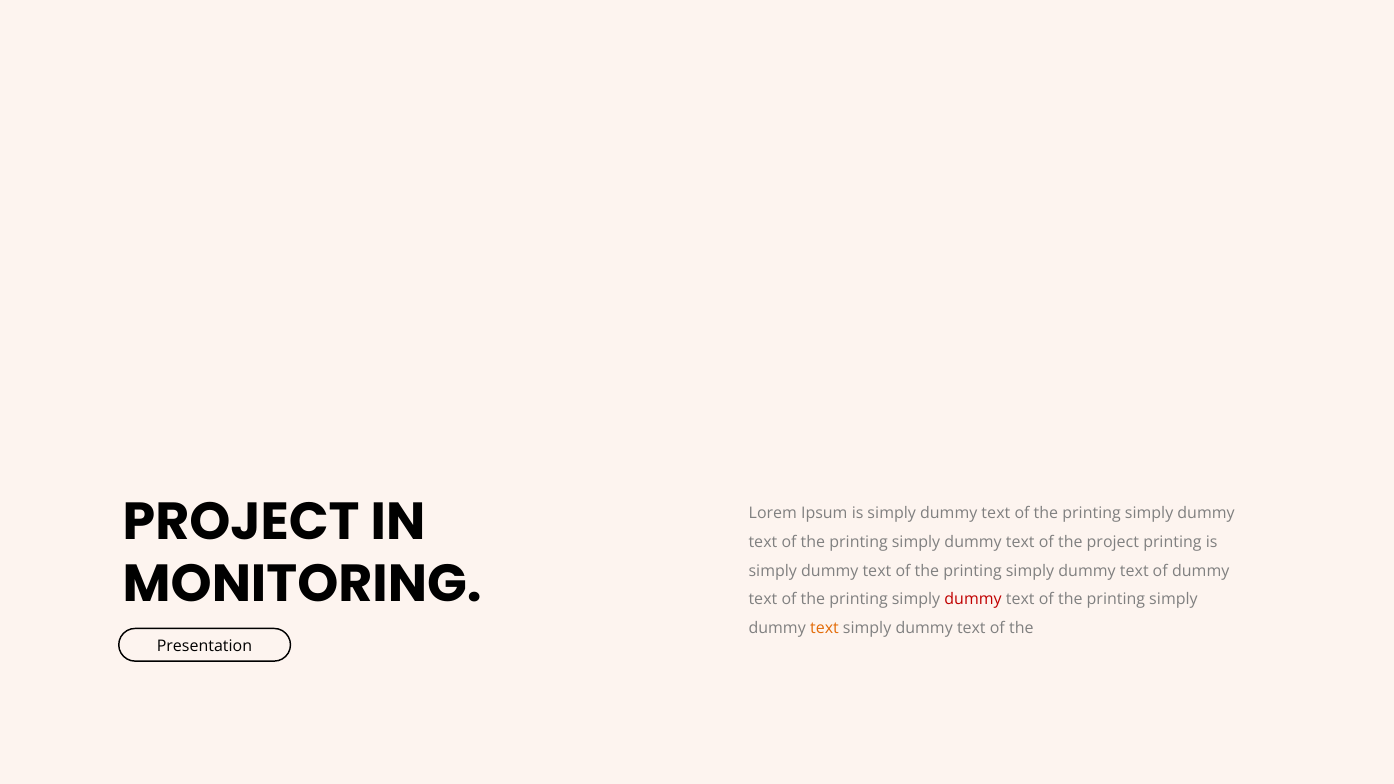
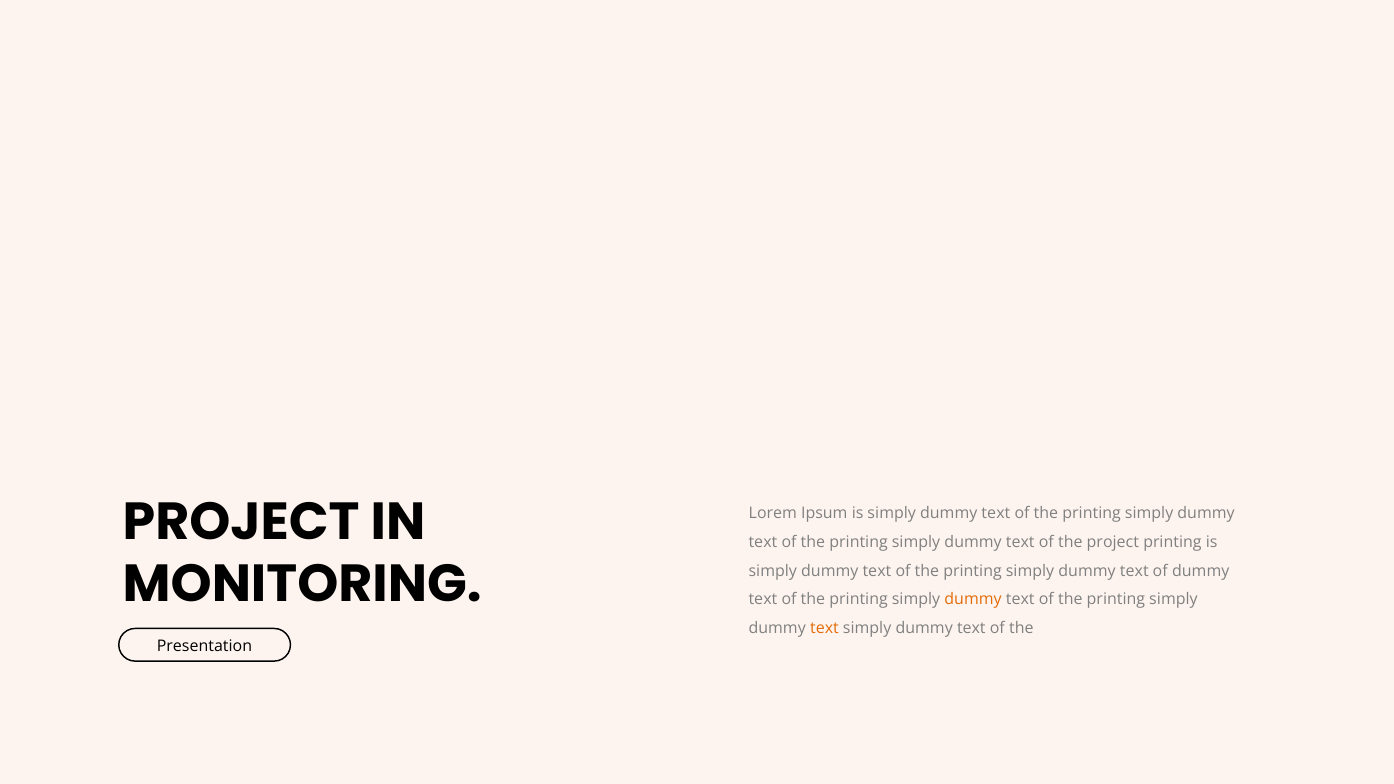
dummy colour: red -> orange (973, 600)
